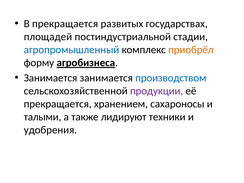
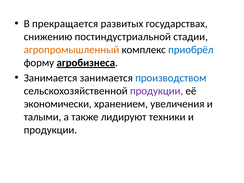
площадей: площадей -> снижению (48, 37)
агропромышленный colour: blue -> orange (71, 50)
приобрёл colour: orange -> blue (191, 50)
прекращается: прекращается -> экономически (58, 104)
сахароносы: сахароносы -> увеличения (177, 104)
удобрения: удобрения -> продукции (50, 130)
